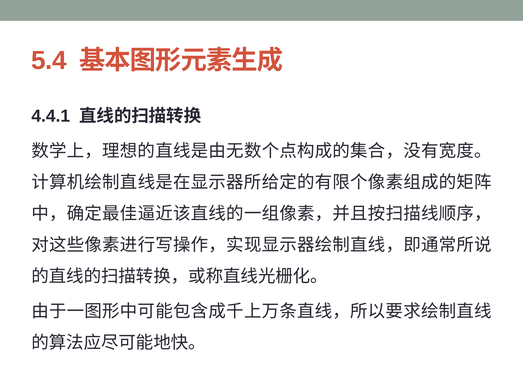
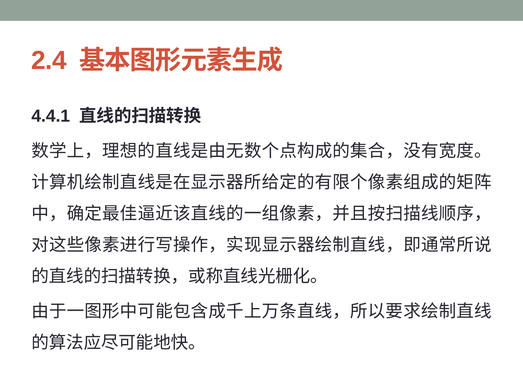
5.4: 5.4 -> 2.4 (49, 61)
